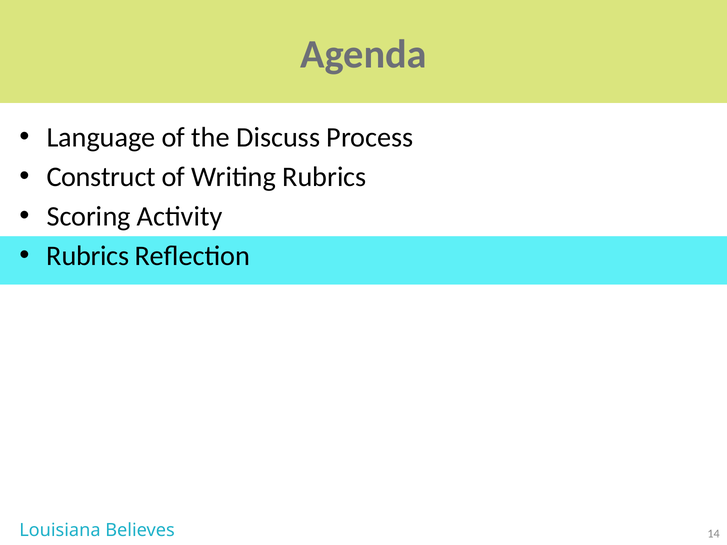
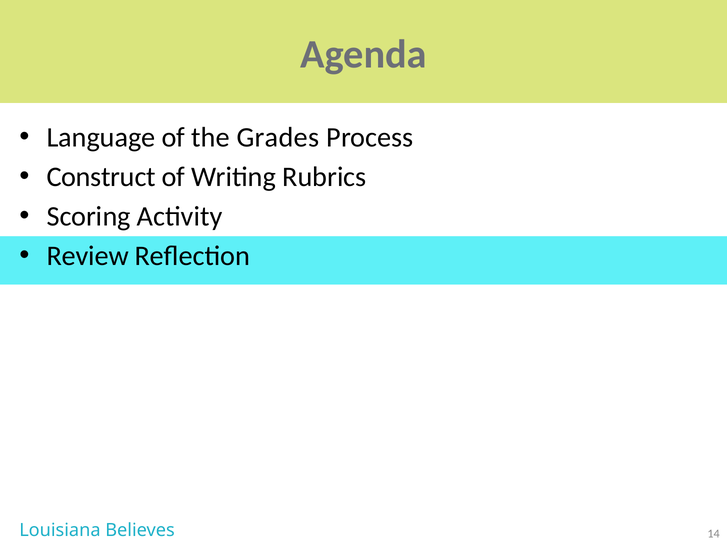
Discuss: Discuss -> Grades (278, 138)
Rubrics: Rubrics -> Review (88, 256)
